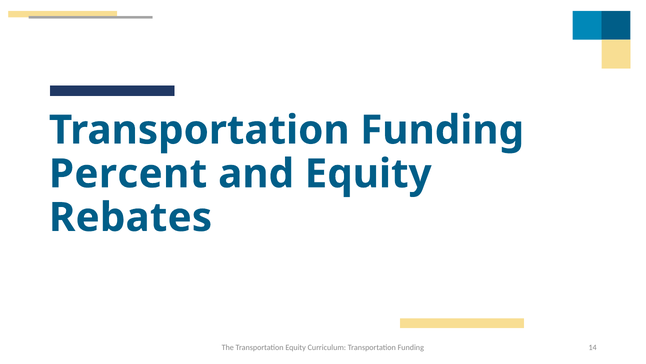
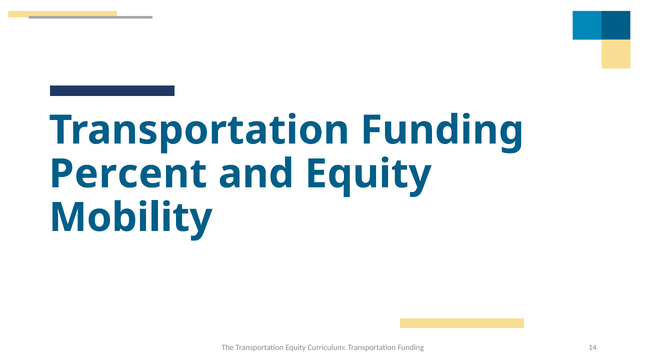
Rebates: Rebates -> Mobility (131, 217)
